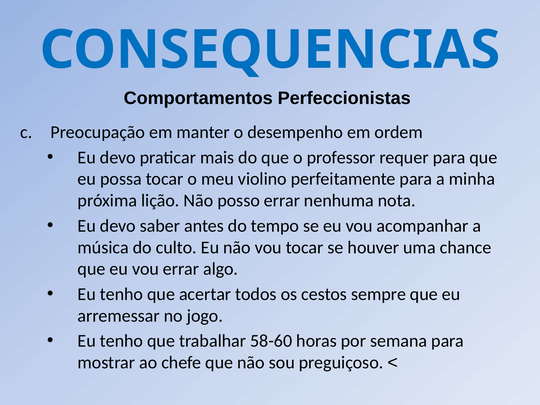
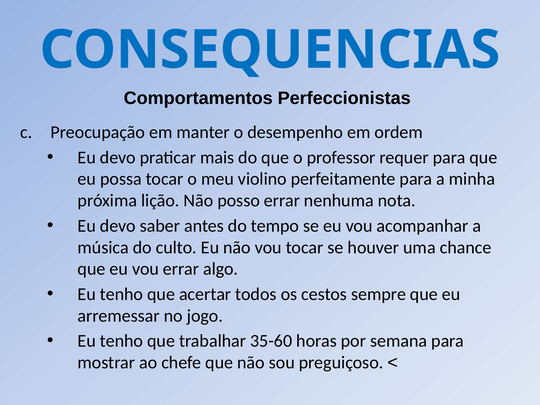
58-60: 58-60 -> 35-60 (271, 341)
